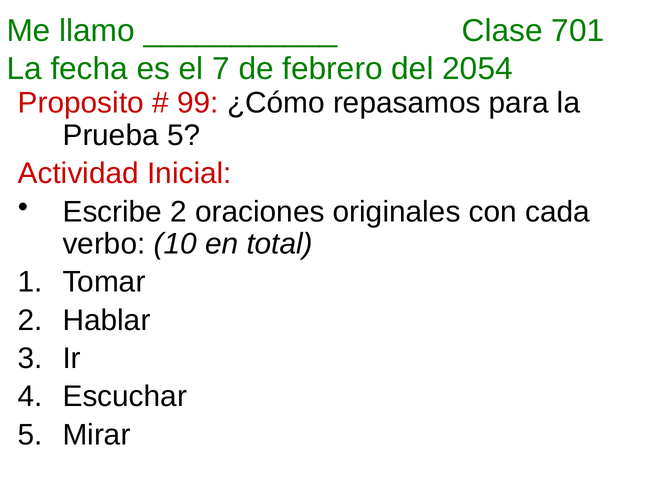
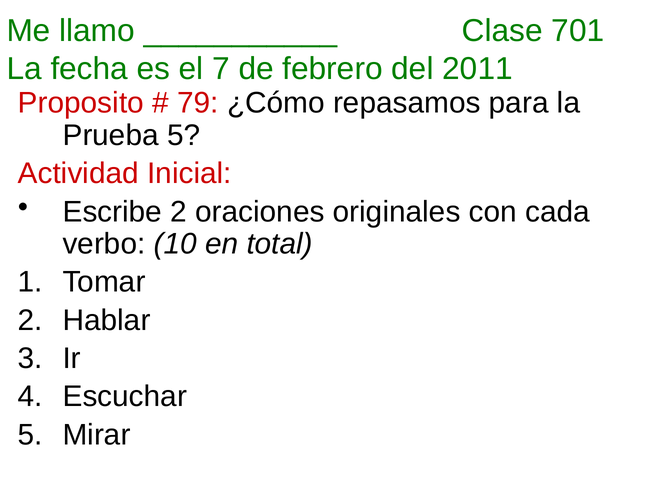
2054: 2054 -> 2011 (478, 69)
99: 99 -> 79 (198, 103)
